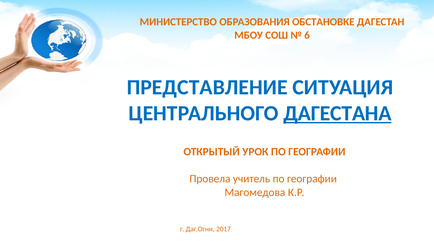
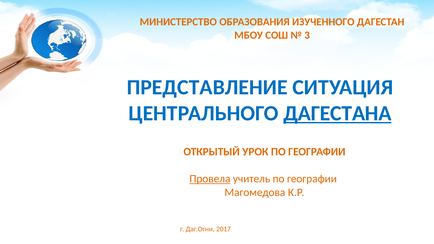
ОБСТАНОВКЕ: ОБСТАНОВКЕ -> ИЗУЧЕННОГО (323, 22)
6: 6 -> 3 (307, 35)
Провела underline: none -> present (210, 179)
